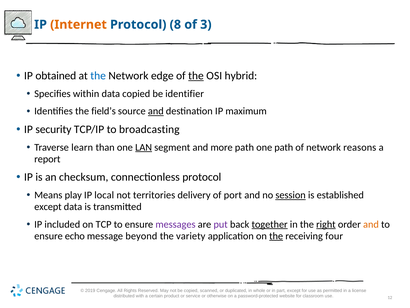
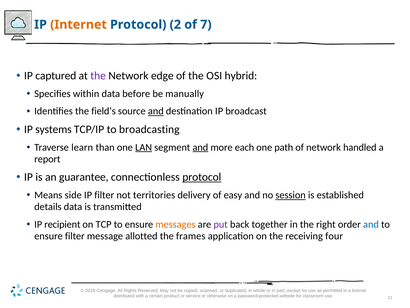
8: 8 -> 2 (175, 25)
3: 3 -> 7 (206, 25)
obtained: obtained -> captured (56, 76)
the colour: blue -> purple (98, 76)
the underline: present -> none (196, 76)
data copied: copied -> before (136, 94)
identifier: identifier -> manually (185, 94)
maximum: maximum -> broadcast (246, 111)
security: security -> systems (53, 129)
and underline: none -> present (200, 147)
more path: path -> each (245, 147)
reasons: reasons -> handled (360, 147)
checksum: checksum -> guarantee (84, 177)
protocol underline: none -> present (202, 177)
play: play -> side (73, 195)
P local: local -> filter (104, 195)
port: port -> easy (233, 195)
except: except -> details (48, 207)
included: included -> recipient (62, 224)
messages colour: purple -> orange (175, 224)
together underline: present -> none (270, 224)
right underline: present -> none (326, 224)
and colour: orange -> blue (371, 224)
ensure echo: echo -> filter (75, 236)
beyond: beyond -> allotted (141, 236)
variety: variety -> frames (191, 236)
the underline: present -> none (276, 236)
